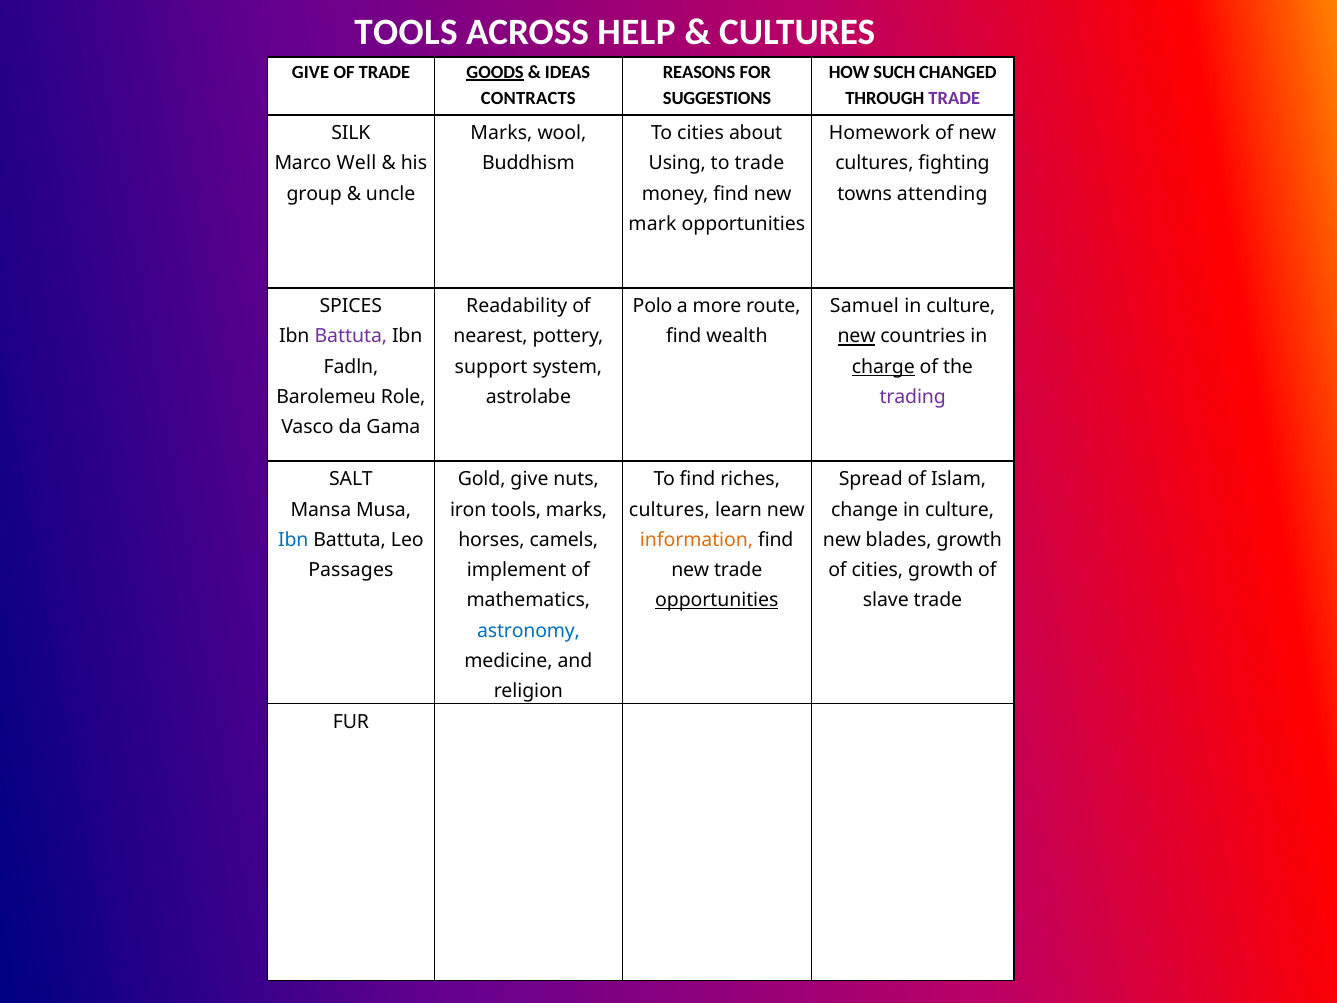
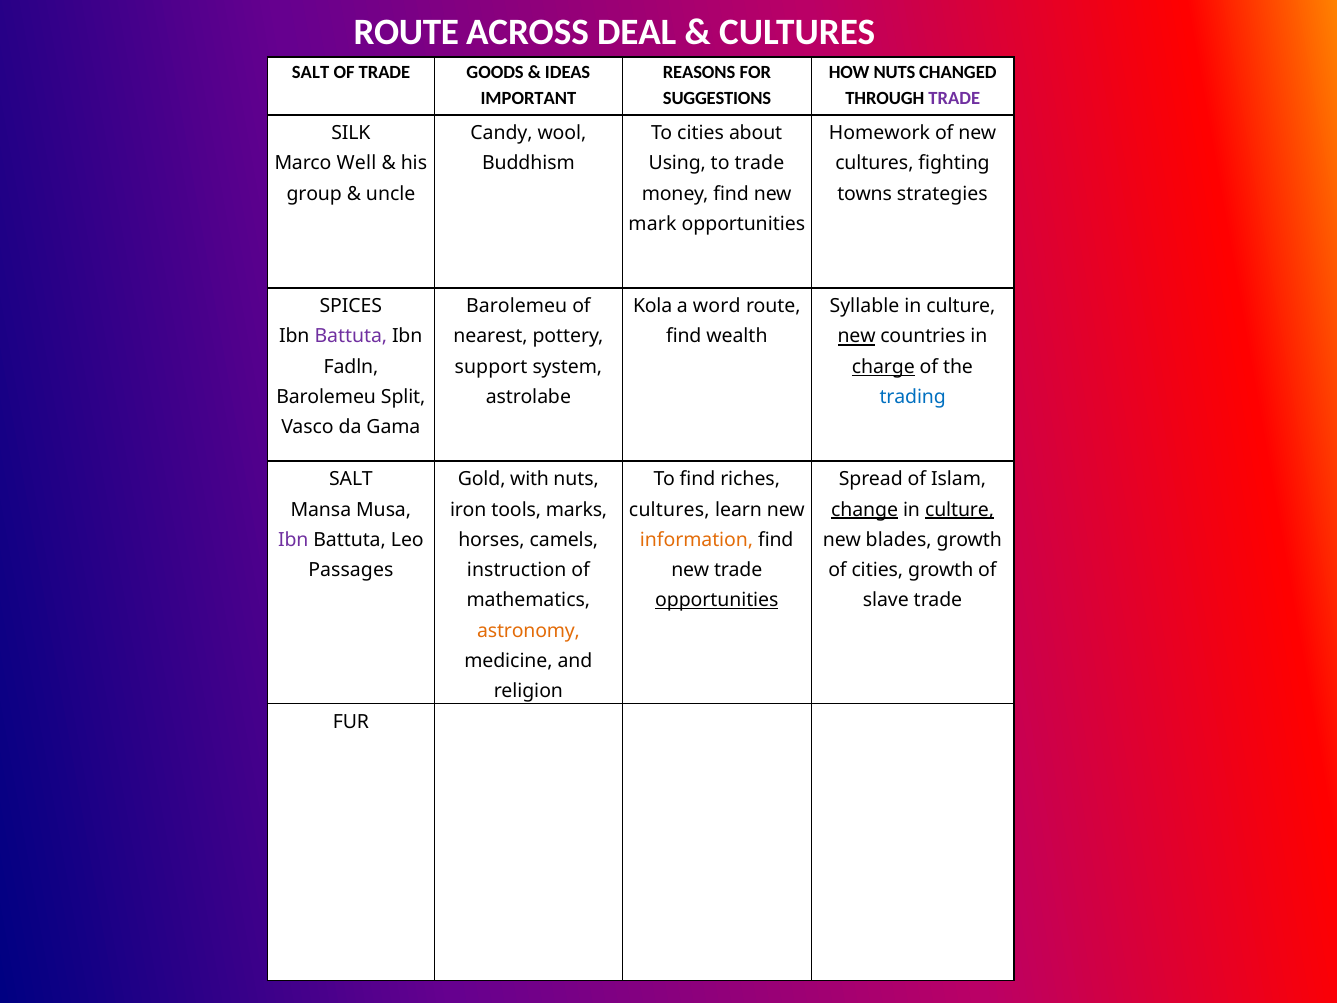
TOOLS: TOOLS -> ROUTE (406, 32)
HELP: HELP -> DEAL (637, 32)
GIVE: GIVE -> SALT (311, 72)
GOODS underline: present -> none (495, 72)
HOW SUCH: SUCH -> NUTS (894, 72)
CONTRACTS: CONTRACTS -> IMPORTANT (528, 98)
Marks: Marks -> Candy (501, 133)
attending: attending -> strategies (942, 194)
Readability: Readability -> Barolemeu (517, 306)
Polo: Polo -> Kola (653, 306)
more: more -> word (717, 306)
Samuel: Samuel -> Syllable (864, 306)
Role: Role -> Split (403, 397)
trading colour: purple -> blue (913, 397)
Gold give: give -> with (530, 479)
change underline: none -> present (865, 510)
culture underline: none -> present (960, 510)
Ibn colour: blue -> purple (293, 540)
implement: implement -> instruction (517, 570)
astronomy colour: blue -> orange (529, 631)
